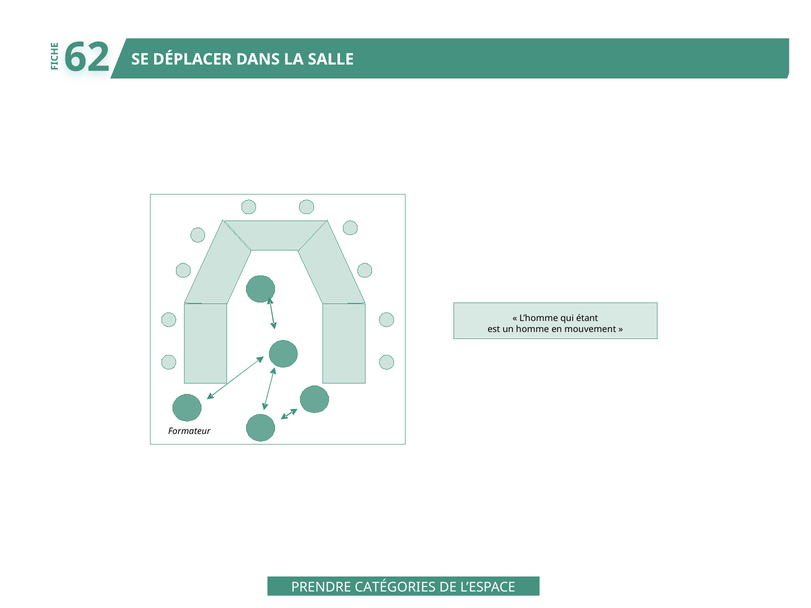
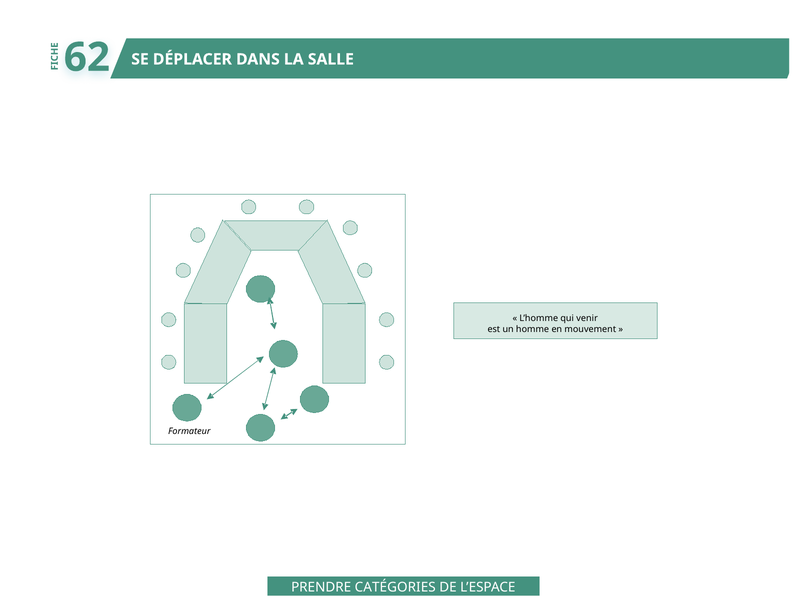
étant: étant -> venir (587, 319)
